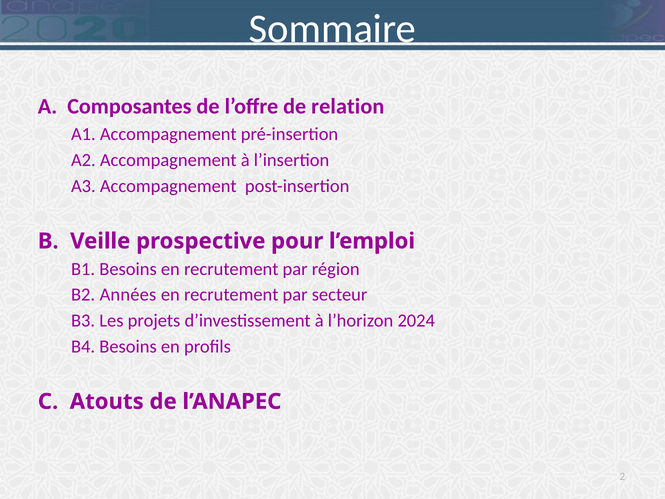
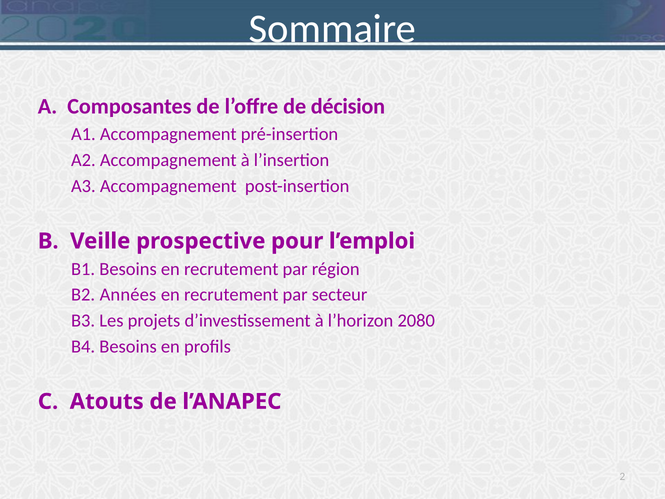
relation: relation -> décision (348, 106)
2024: 2024 -> 2080 (416, 321)
